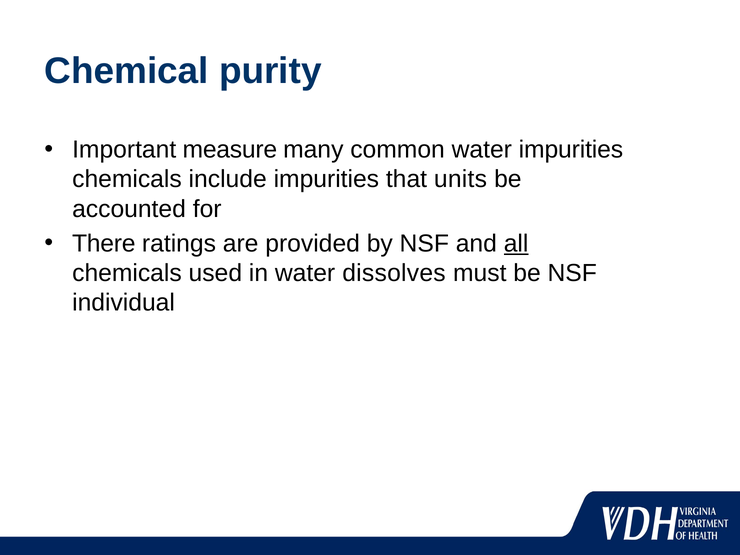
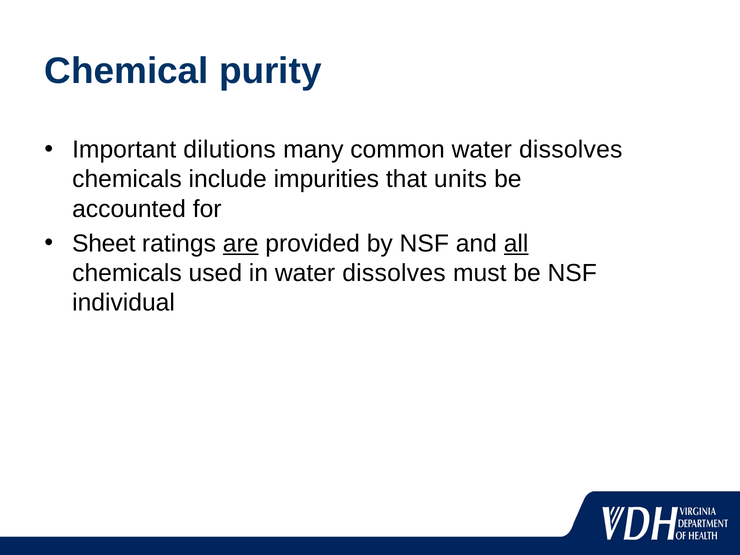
measure: measure -> dilutions (230, 150)
common water impurities: impurities -> dissolves (571, 150)
There: There -> Sheet (104, 243)
are underline: none -> present (241, 243)
